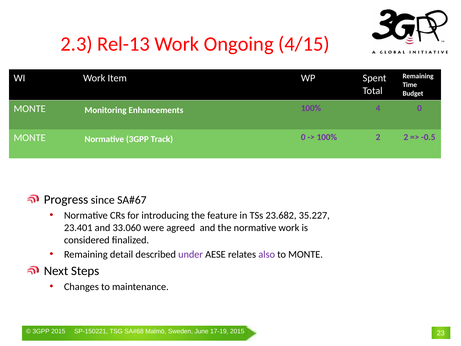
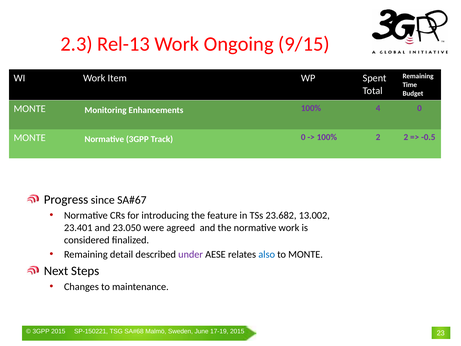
4/15: 4/15 -> 9/15 (304, 44)
35.227: 35.227 -> 13.002 (314, 215)
33.060: 33.060 -> 23.050 (127, 228)
also colour: purple -> blue (267, 254)
